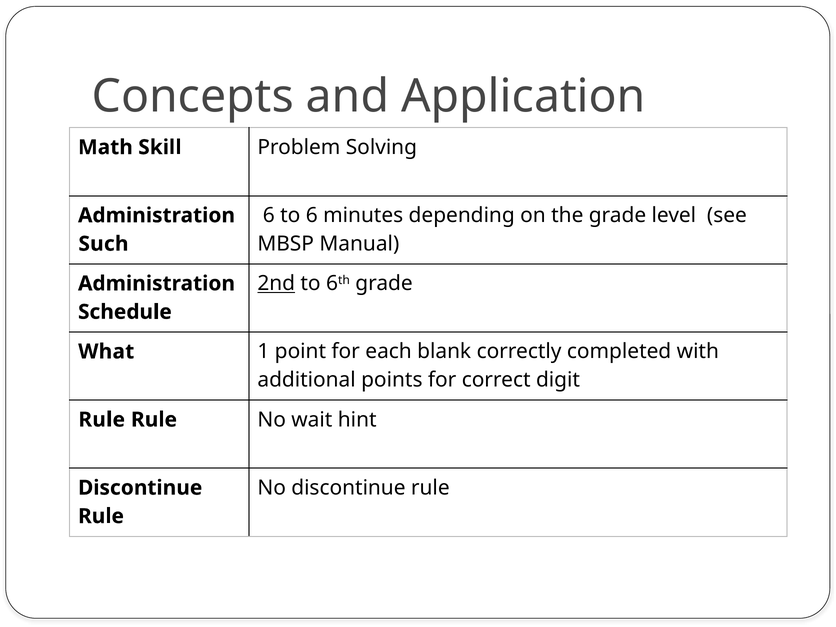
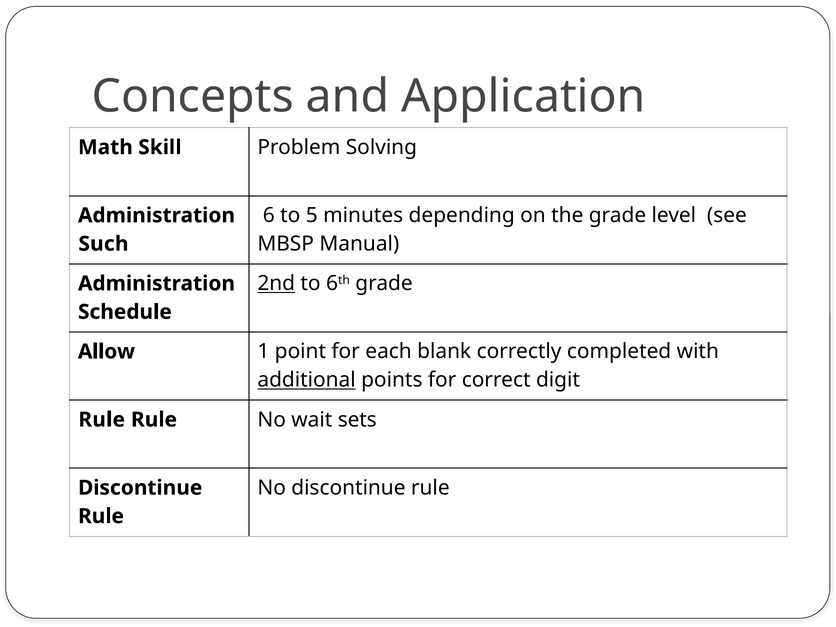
to 6: 6 -> 5 (312, 215)
What: What -> Allow (106, 352)
additional underline: none -> present (307, 380)
hint: hint -> sets (357, 420)
